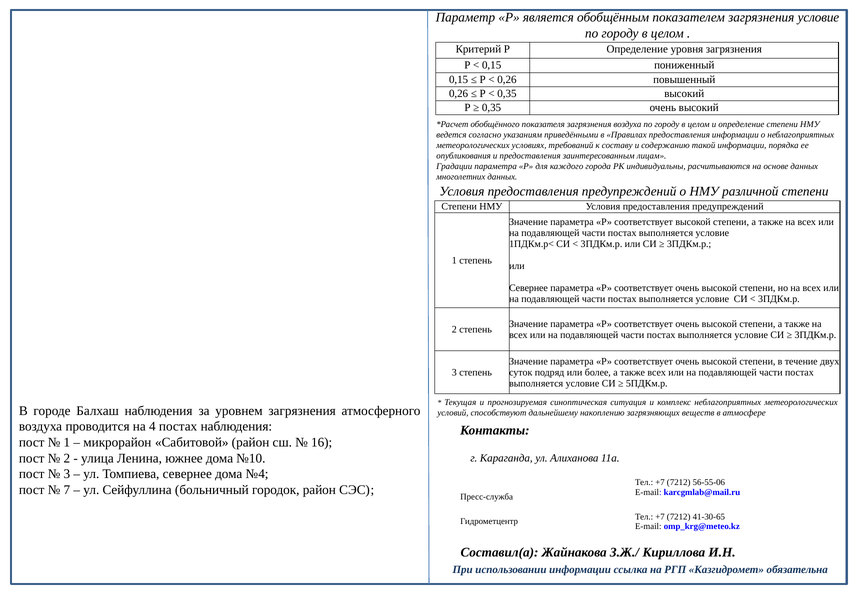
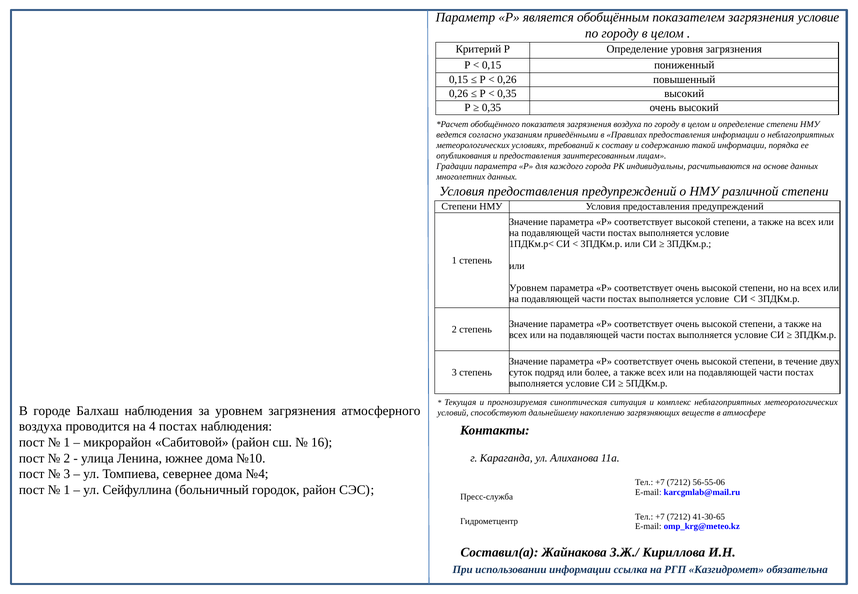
Севернее: Севернее -> Уровнем (528, 288)
7: 7 -> 1 (67, 490)
